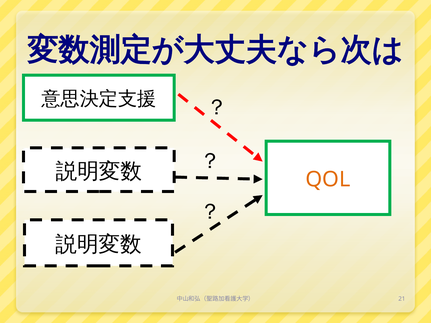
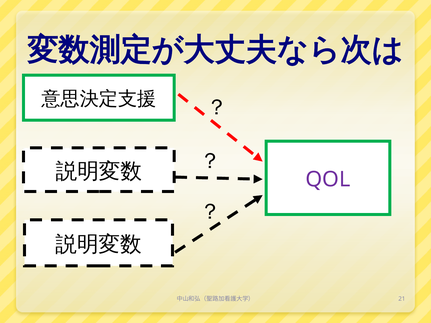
QOL colour: orange -> purple (328, 180)
